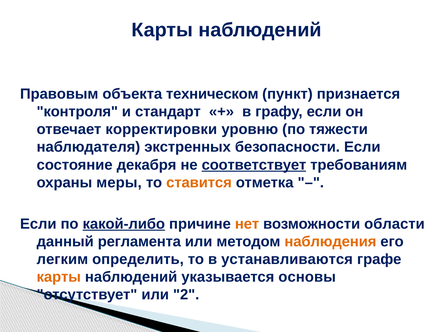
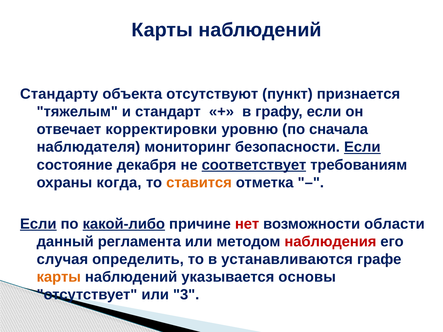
Правовым: Правовым -> Стандарту (59, 94)
техническом: техническом -> отсутствуют (212, 94)
контроля: контроля -> тяжелым (77, 112)
тяжести: тяжести -> сначала (339, 129)
экстренных: экстренных -> мониторинг (188, 147)
Если underline: none -> present (362, 147)
меры: меры -> когда (119, 183)
Если underline: none -> present (38, 224)
нет colour: orange -> red (247, 224)
наблюдения colour: orange -> red (330, 242)
легким: легким -> случая (62, 259)
2: 2 -> 3 (186, 295)
